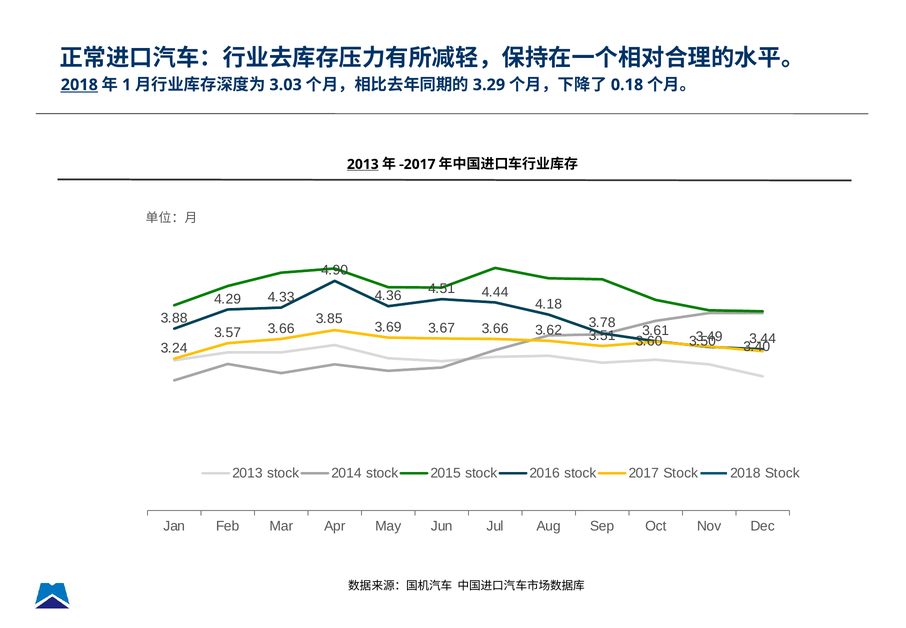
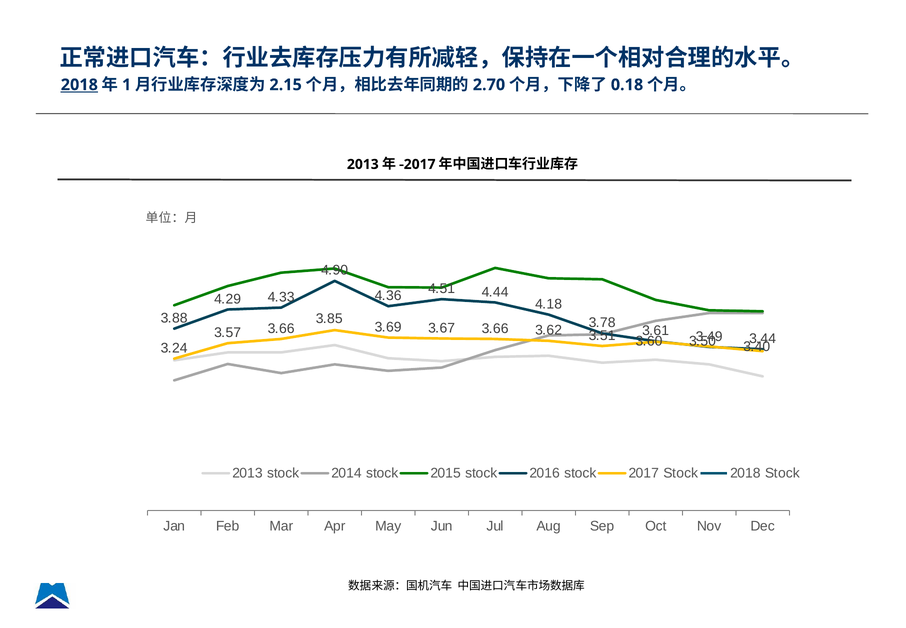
3.03: 3.03 -> 2.15 (286, 85)
3.29: 3.29 -> 2.70 (489, 85)
2013 underline: present -> none (363, 164)
